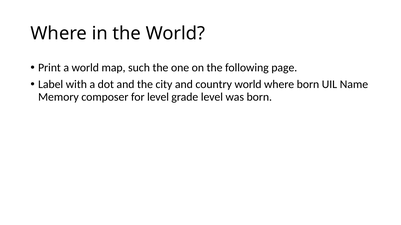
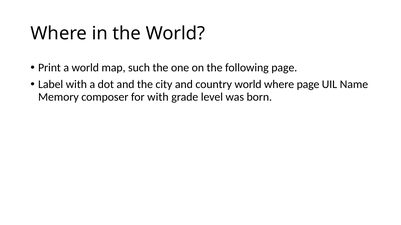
where born: born -> page (308, 85)
for level: level -> with (158, 97)
